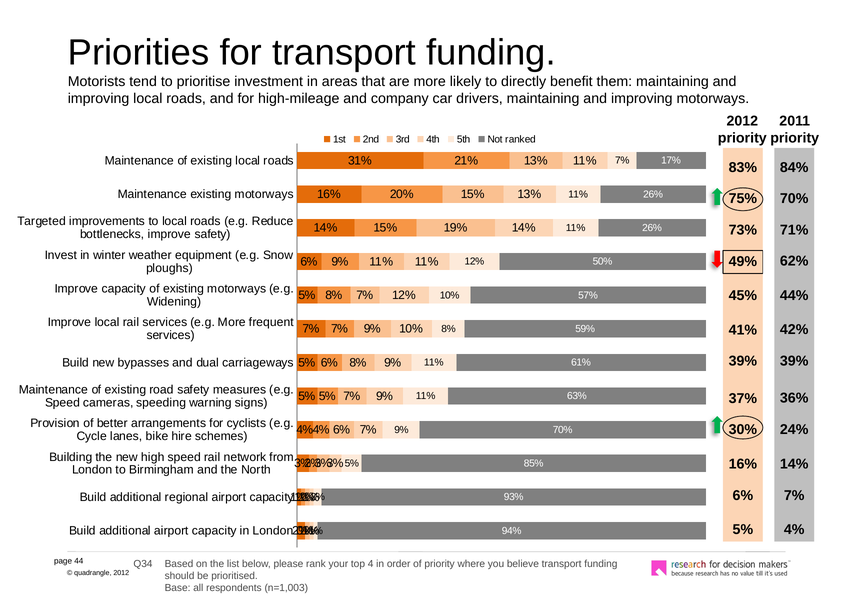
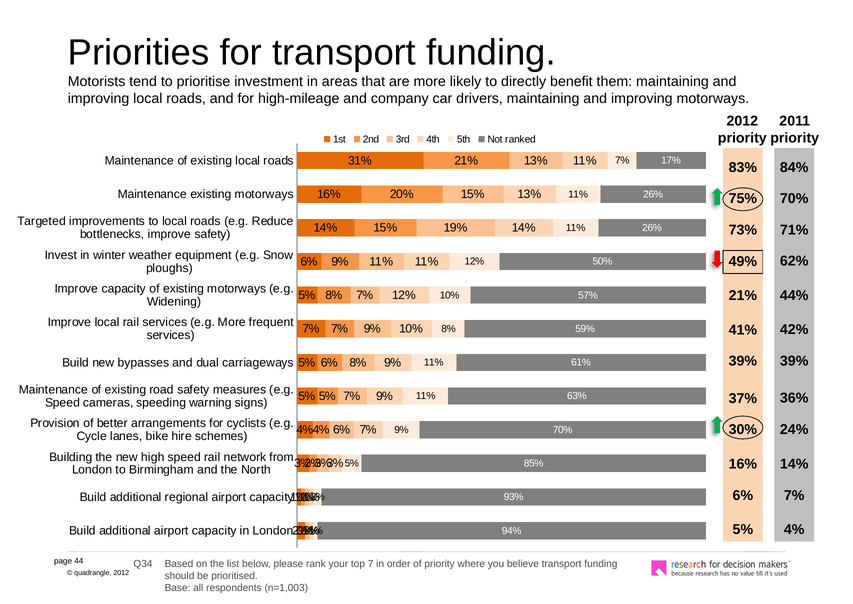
45%: 45% -> 21% (743, 296)
4: 4 -> 7 (371, 563)
